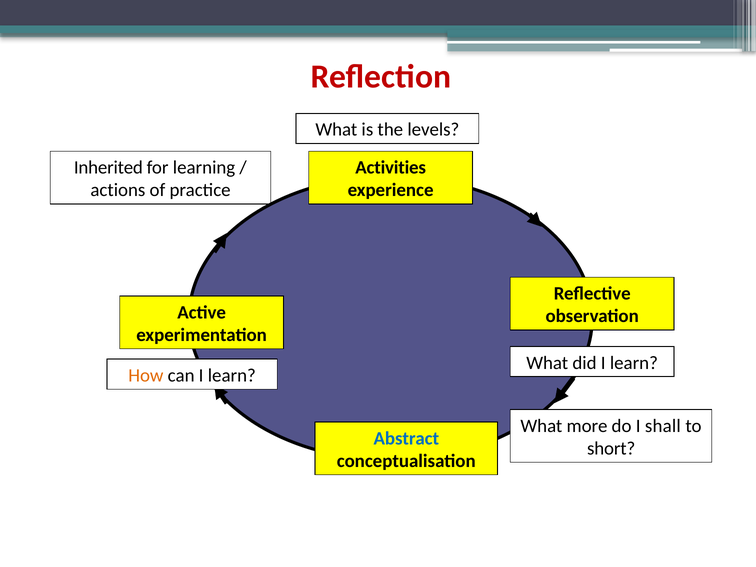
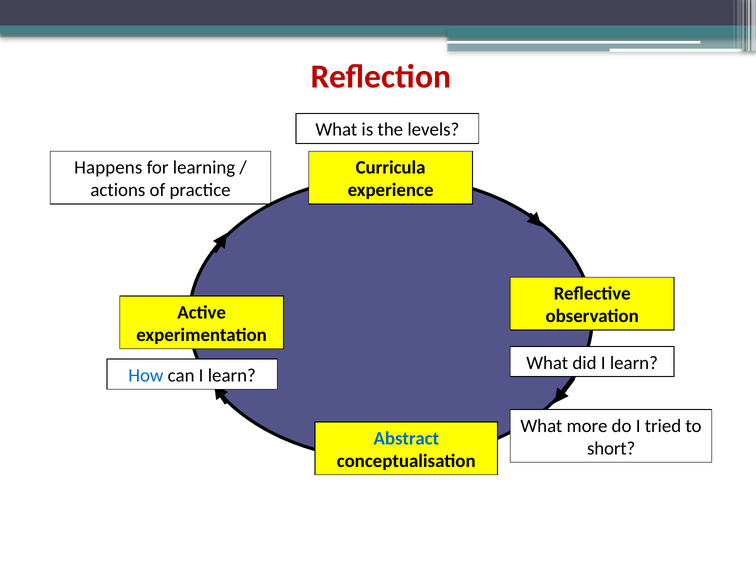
Inherited: Inherited -> Happens (108, 168)
Activities: Activities -> Curricula (391, 168)
How colour: orange -> blue (146, 375)
shall: shall -> tried (663, 426)
